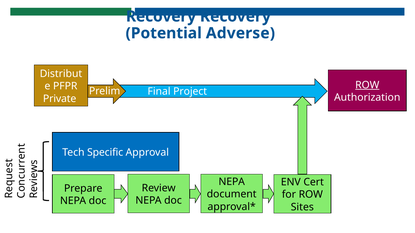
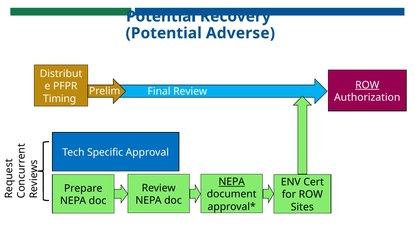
Recovery: Recovery -> Potential (161, 16)
Final Project: Project -> Review (190, 92)
Private: Private -> Timing (60, 99)
NEPA underline: none -> present (232, 182)
